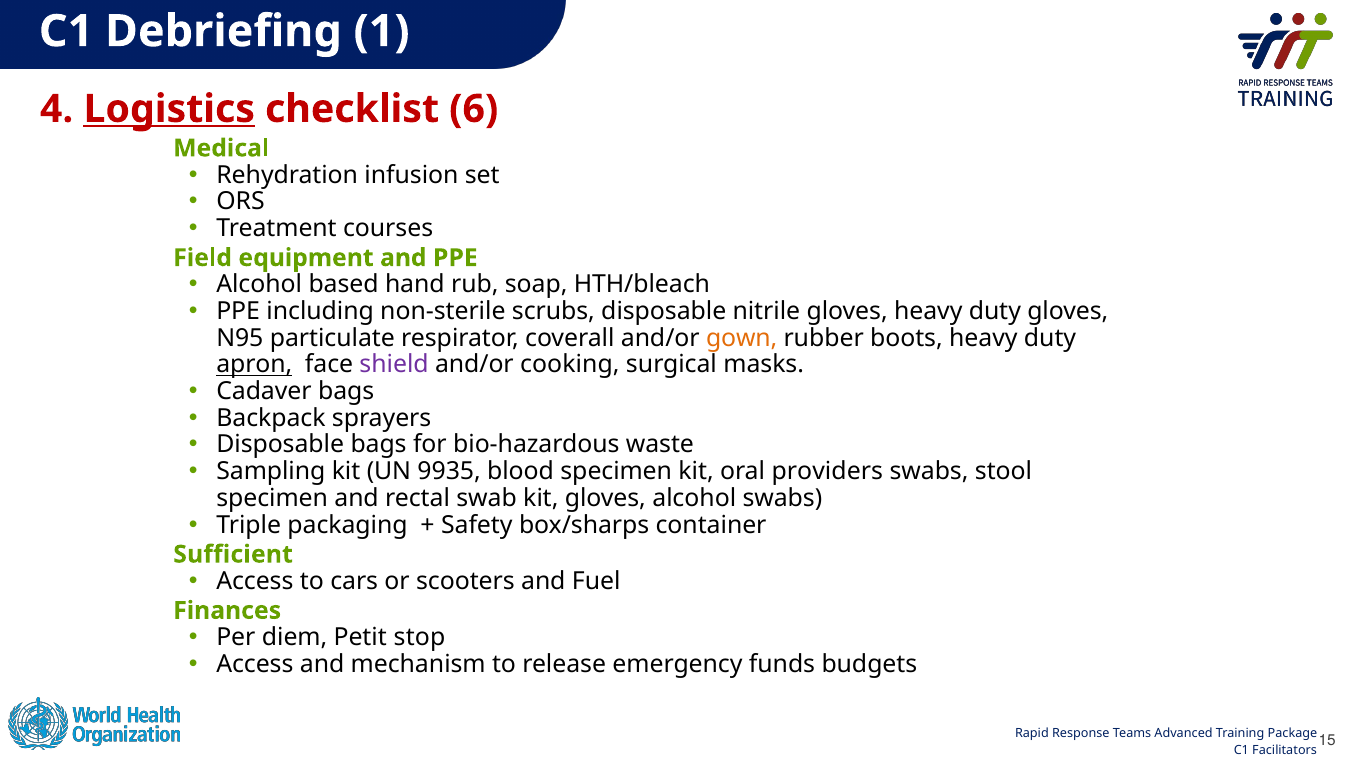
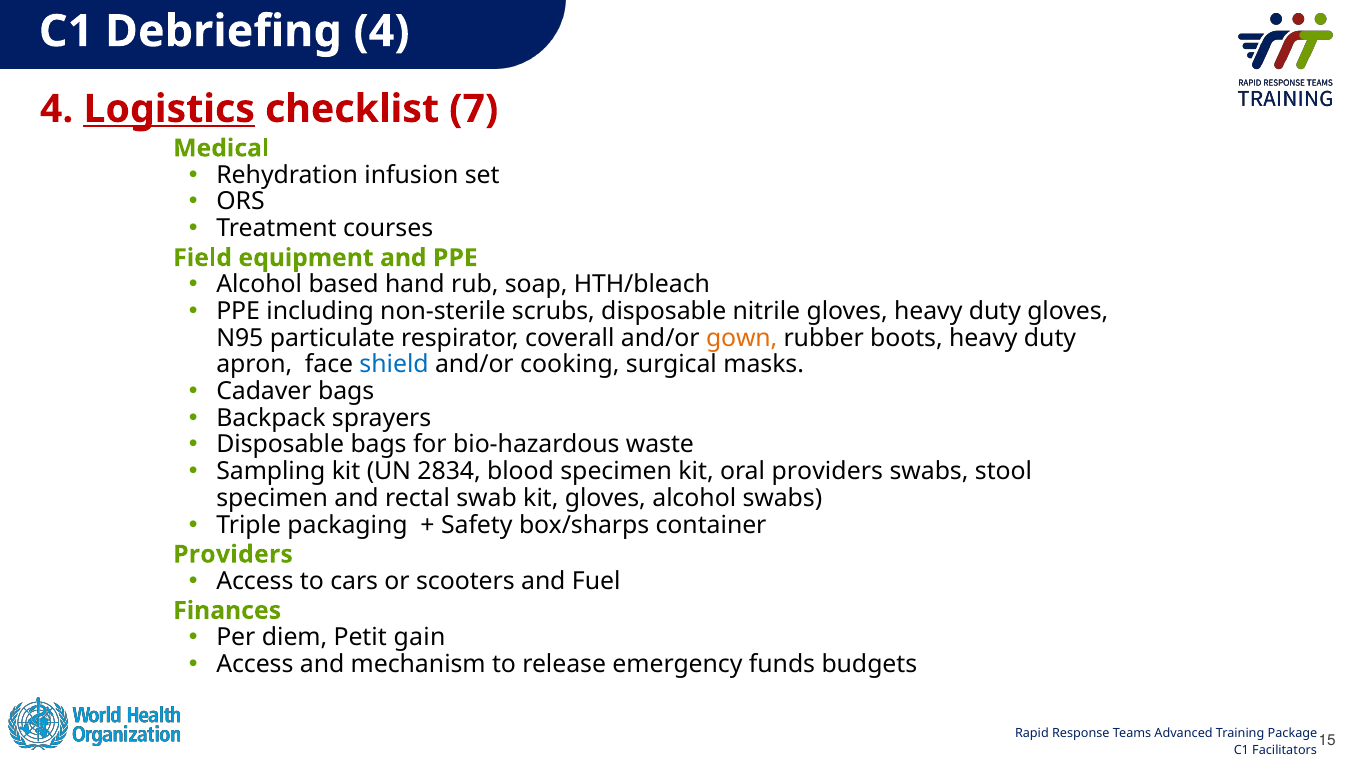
Debriefing 1: 1 -> 4 (382, 31)
6: 6 -> 7 (474, 109)
apron underline: present -> none (254, 365)
shield colour: purple -> blue (394, 365)
9935: 9935 -> 2834 (449, 472)
Sufficient: Sufficient -> Providers (233, 555)
stop: stop -> gain (420, 637)
